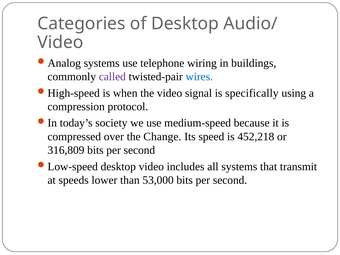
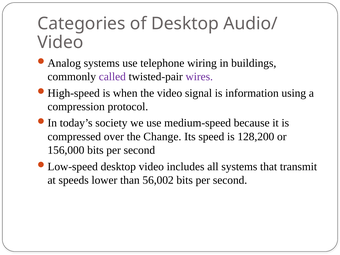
wires colour: blue -> purple (199, 77)
specifically: specifically -> information (252, 93)
452,218: 452,218 -> 128,200 (256, 137)
316,809: 316,809 -> 156,000 (66, 150)
53,000: 53,000 -> 56,002 (158, 180)
